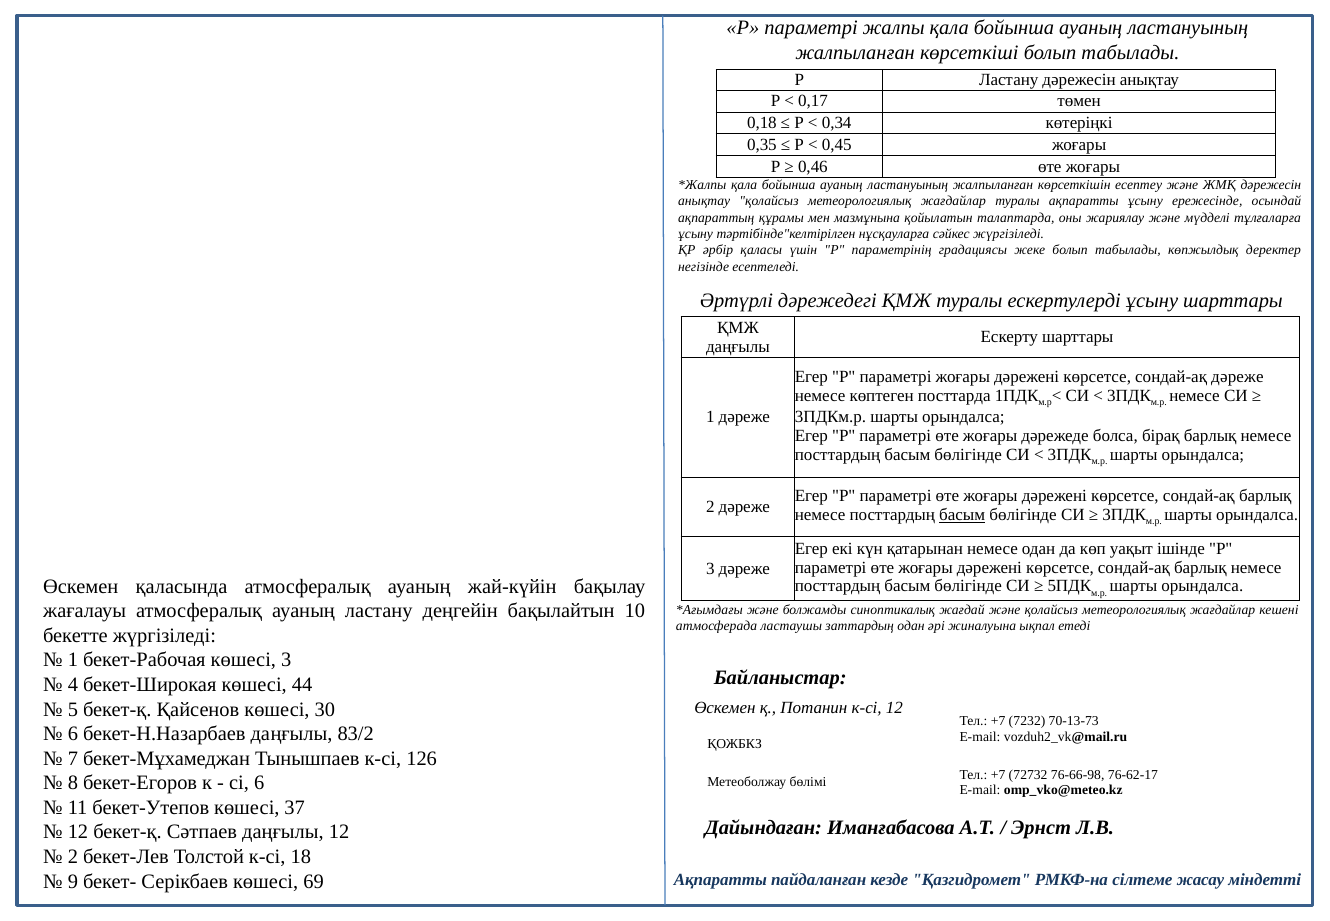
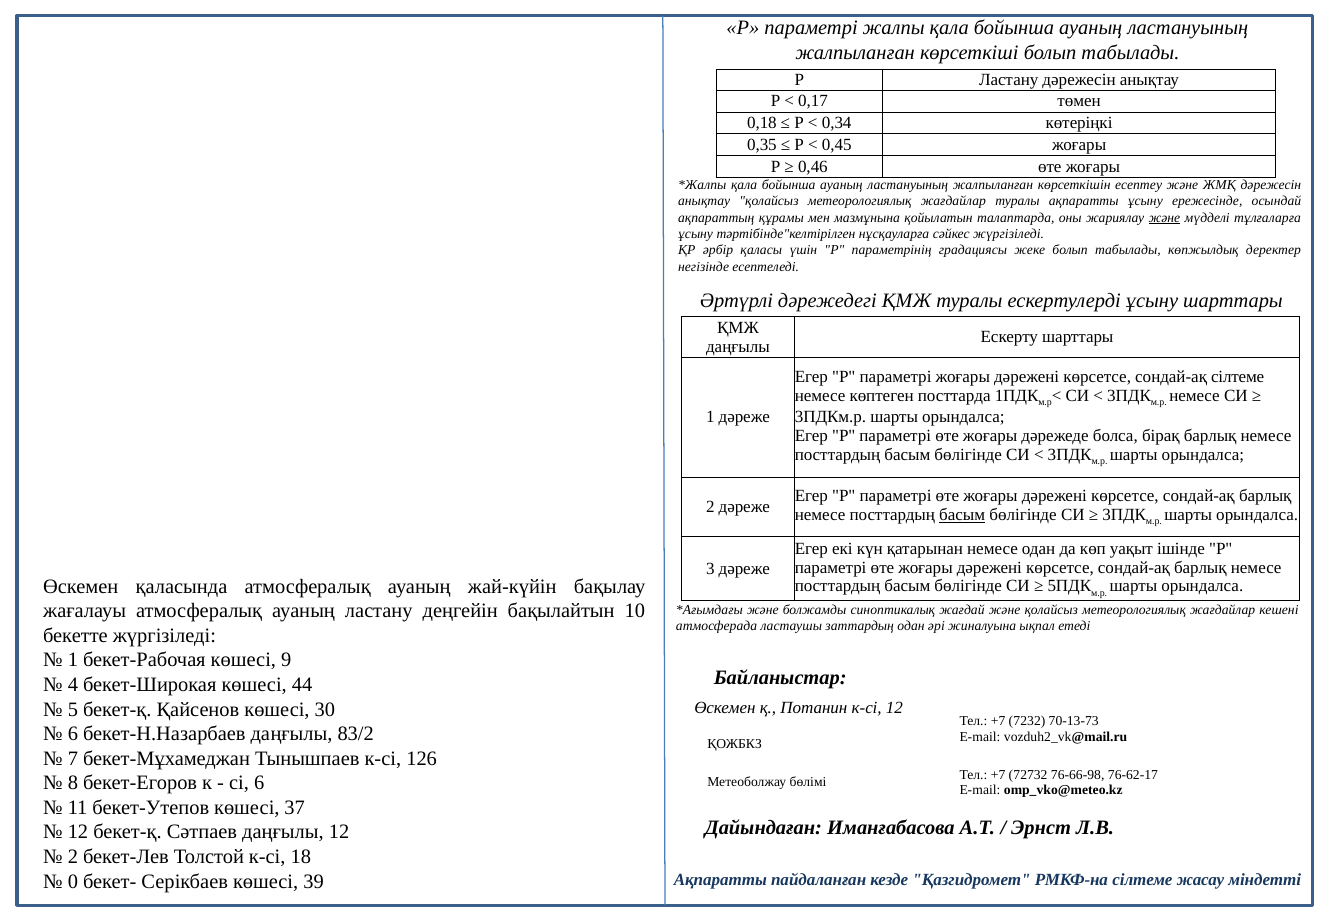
және underline: none -> present (1164, 218)
сондай-ақ дәреже: дәреже -> сілтеме (1238, 377)
көшесі 3: 3 -> 9 (286, 660)
9: 9 -> 0 (73, 881)
69: 69 -> 39 (314, 881)
